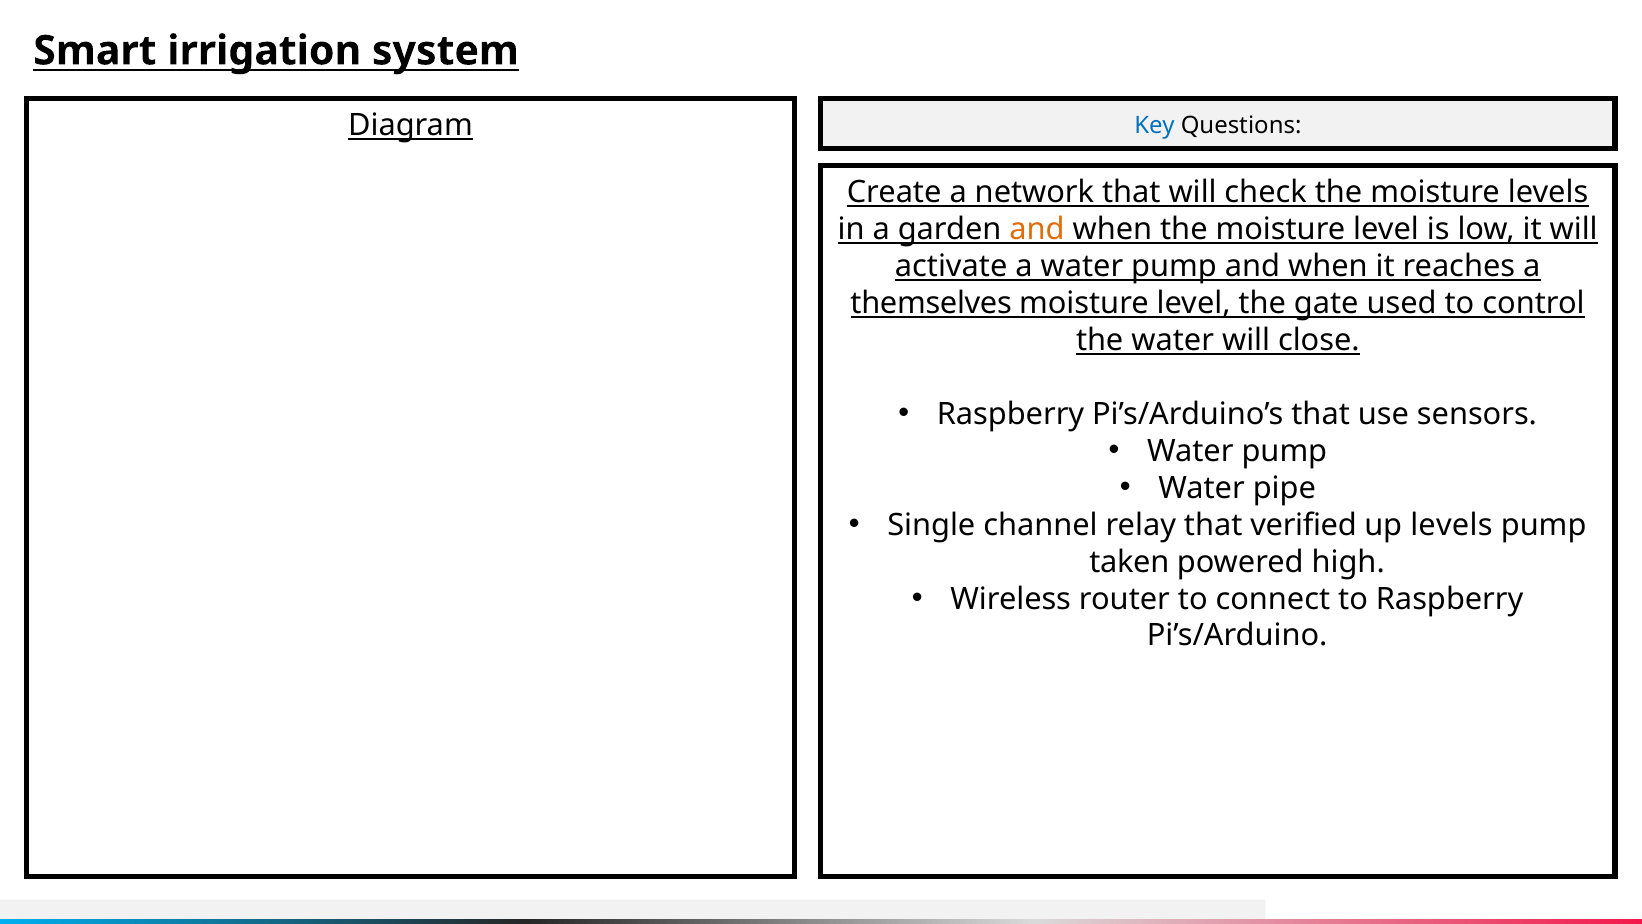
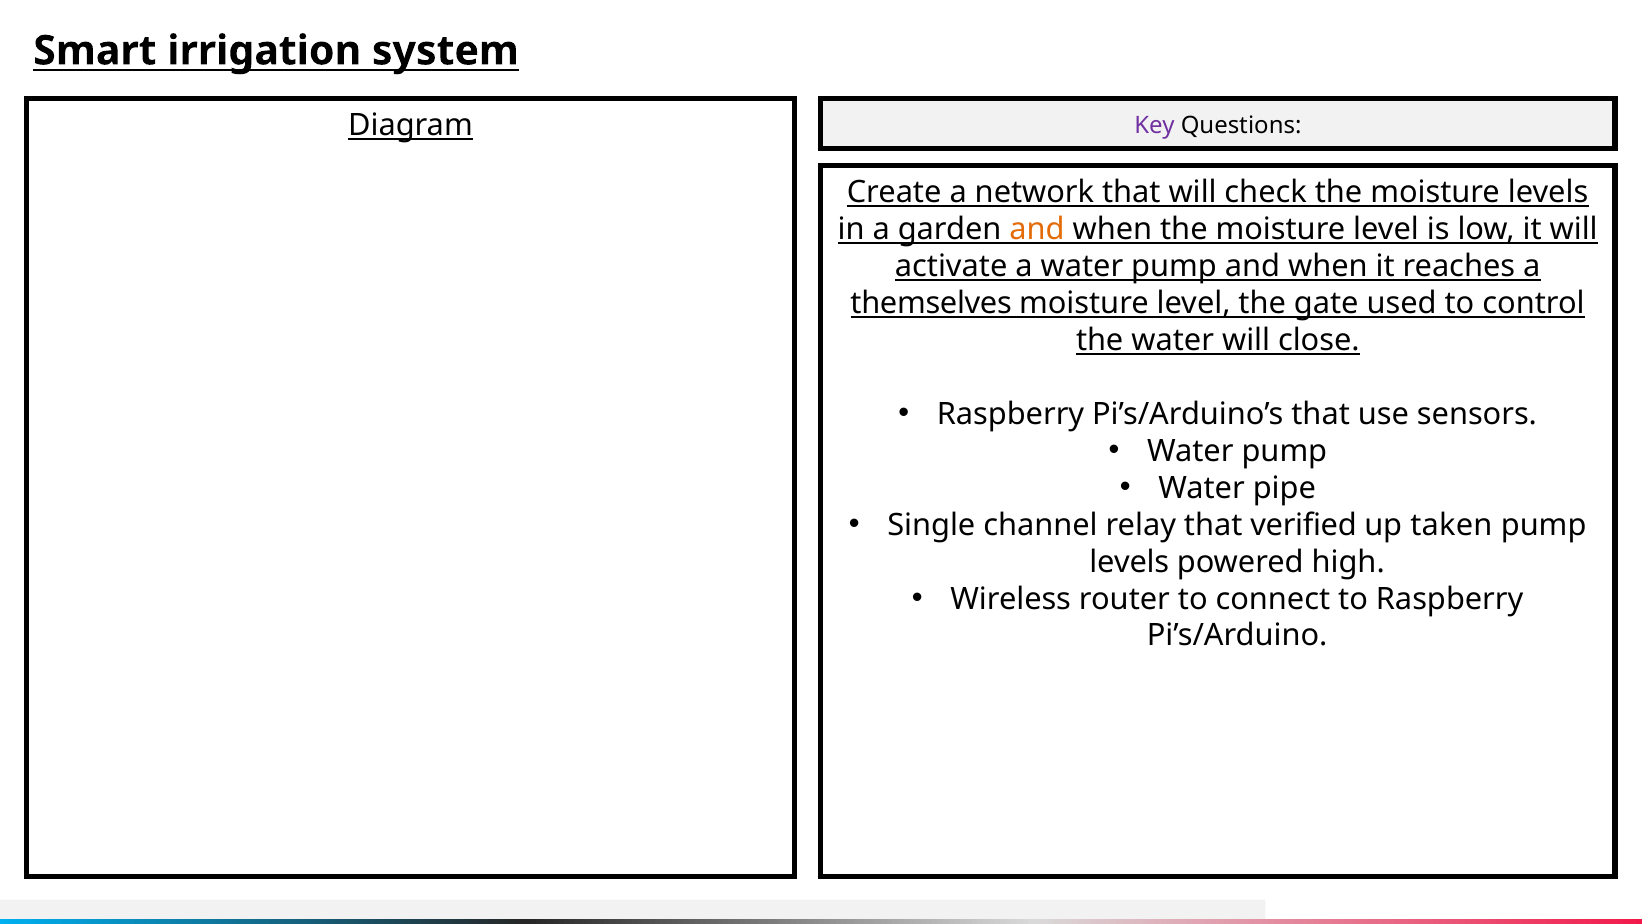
Key colour: blue -> purple (1155, 125)
up levels: levels -> taken (1451, 525)
taken: taken -> levels (1129, 562)
